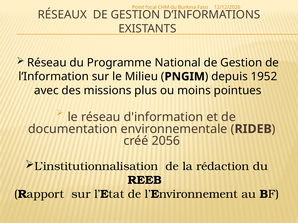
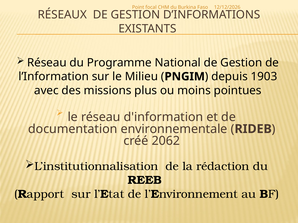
1952: 1952 -> 1903 (264, 77)
2056: 2056 -> 2062 (166, 141)
